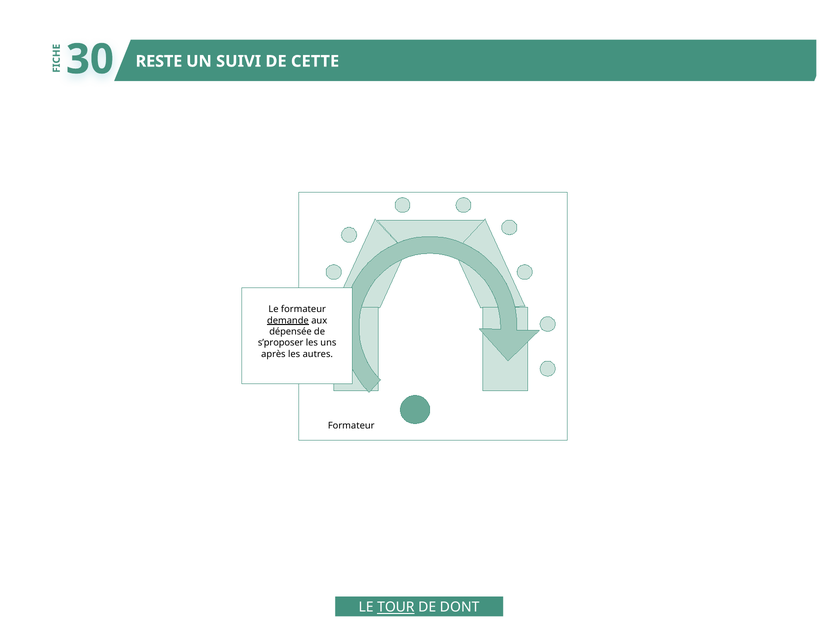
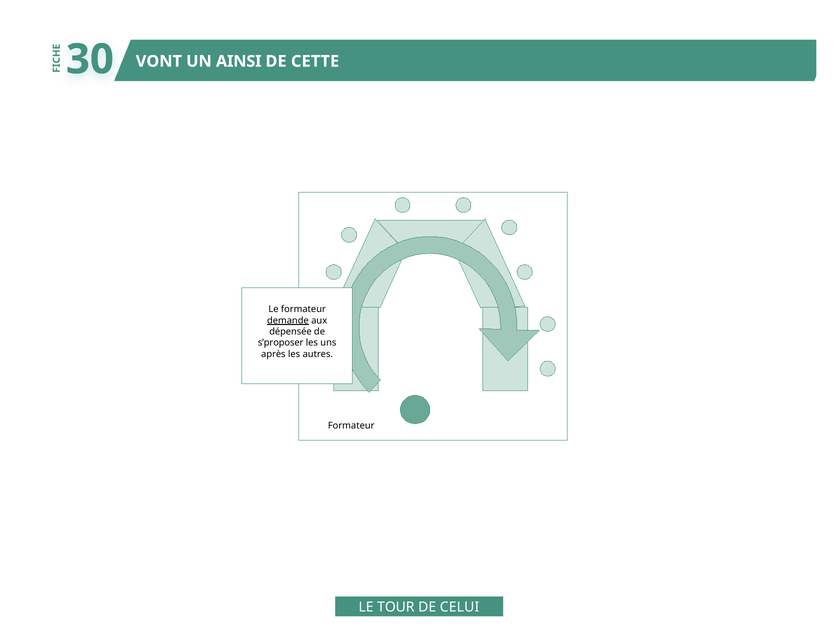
RESTE: RESTE -> VONT (159, 61)
SUIVI: SUIVI -> AINSI (239, 61)
TOUR underline: present -> none (396, 608)
DONT: DONT -> CELUI (460, 608)
